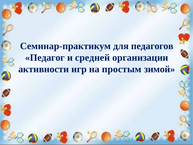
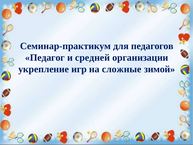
активности: активности -> укрепление (44, 69)
простым: простым -> сложные (122, 69)
